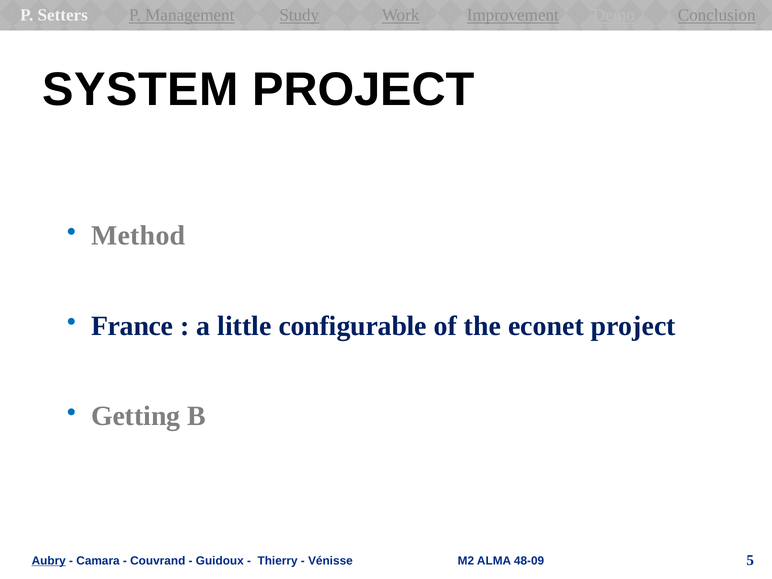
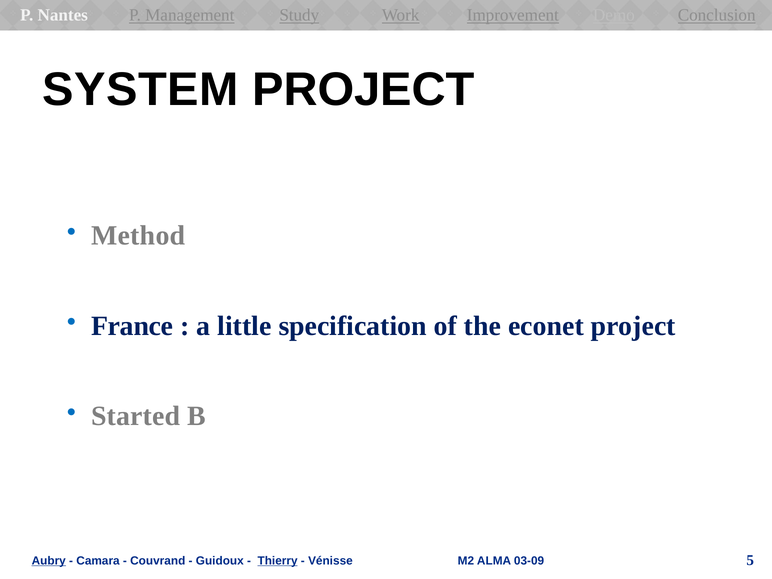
Setters: Setters -> Nantes (63, 15)
configurable: configurable -> specification (353, 326)
Getting: Getting -> Started (136, 416)
Thierry underline: none -> present (278, 561)
48-09: 48-09 -> 03-09 (529, 561)
